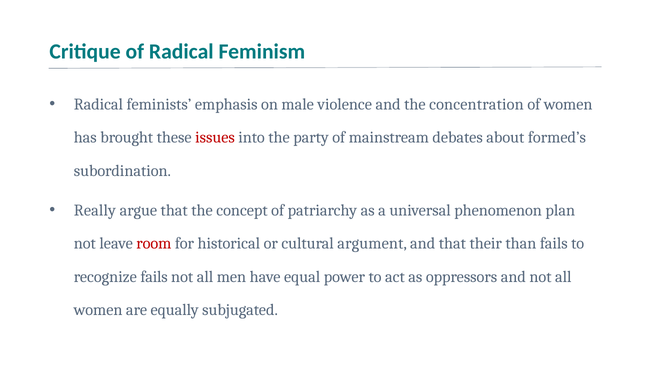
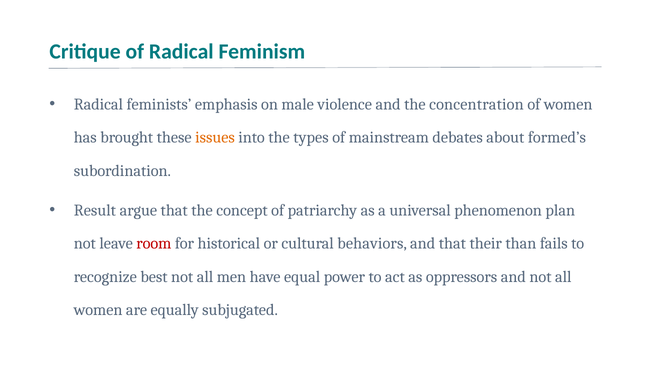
issues colour: red -> orange (215, 138)
party: party -> types (311, 138)
Really: Really -> Result (95, 211)
argument: argument -> behaviors (372, 244)
recognize fails: fails -> best (154, 277)
